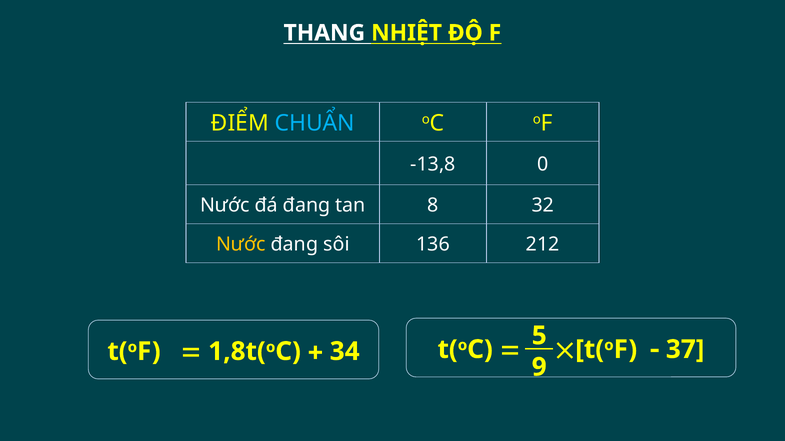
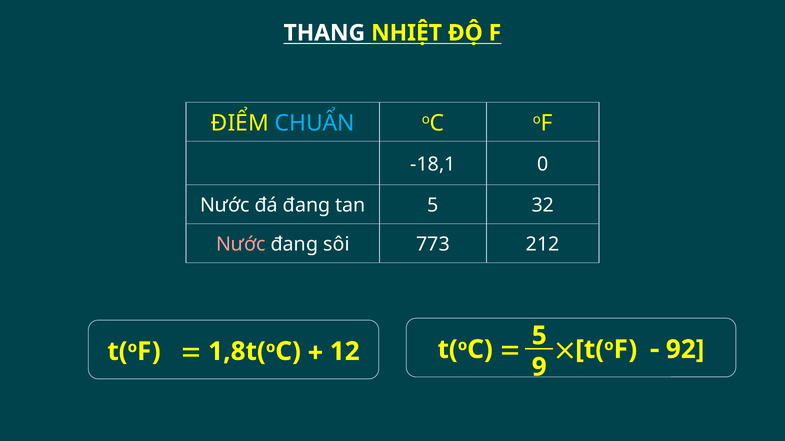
-13,8: -13,8 -> -18,1 (433, 164)
tan 8: 8 -> 5 (433, 206)
Nước colour: yellow -> pink (241, 245)
136: 136 -> 773 (433, 245)
34: 34 -> 12 (345, 352)
37: 37 -> 92 (685, 350)
